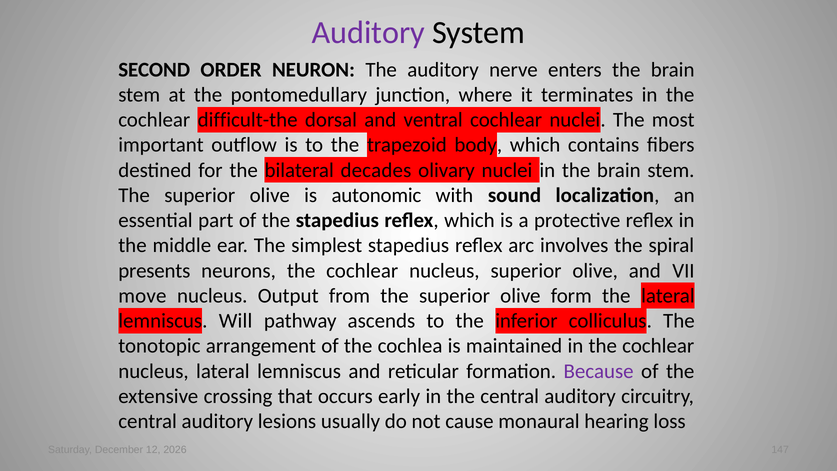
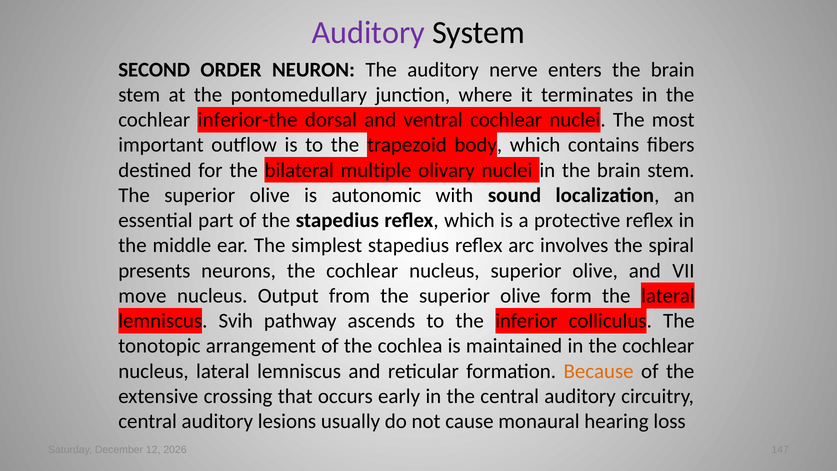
difficult-the: difficult-the -> inferior-the (248, 120)
decades: decades -> multiple (376, 170)
Will: Will -> Svih (236, 321)
Because colour: purple -> orange (599, 371)
